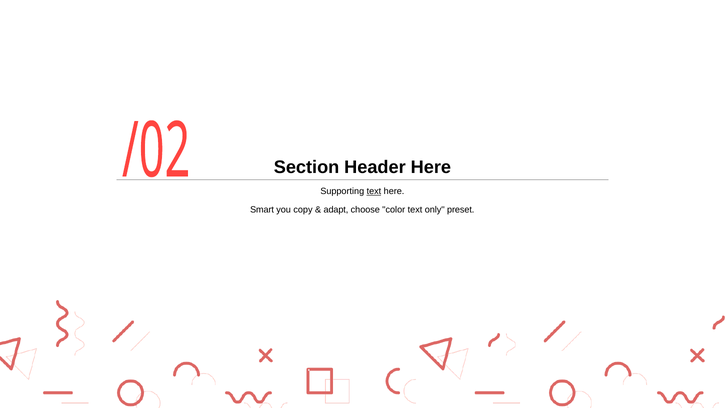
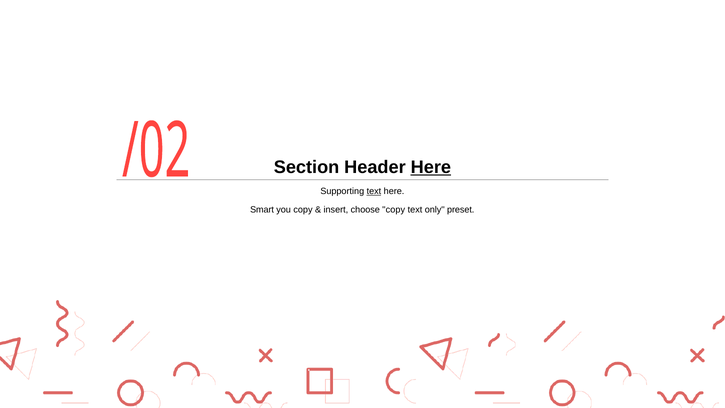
Here underline: none -> present (431, 167)
adapt: adapt -> insert (336, 209)
choose color: color -> copy (394, 209)
